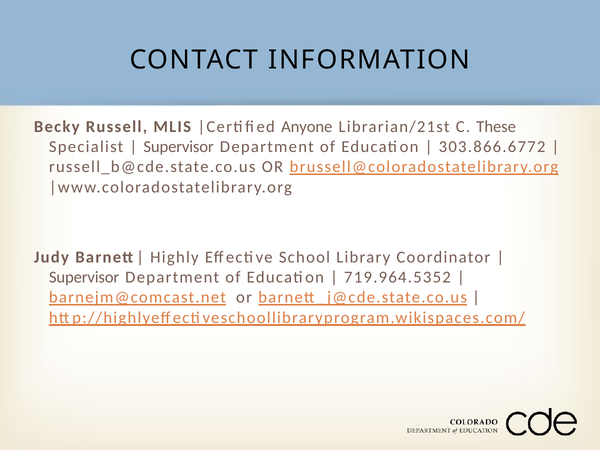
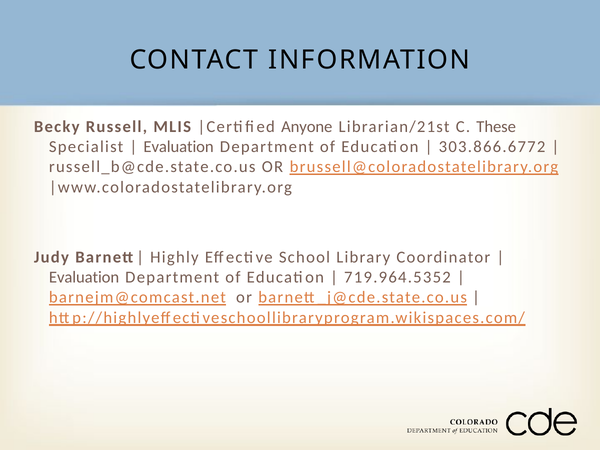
Supervisor: Supervisor -> Evaluation (179, 147)
Supervisor: Supervisor -> Evaluation (84, 277)
